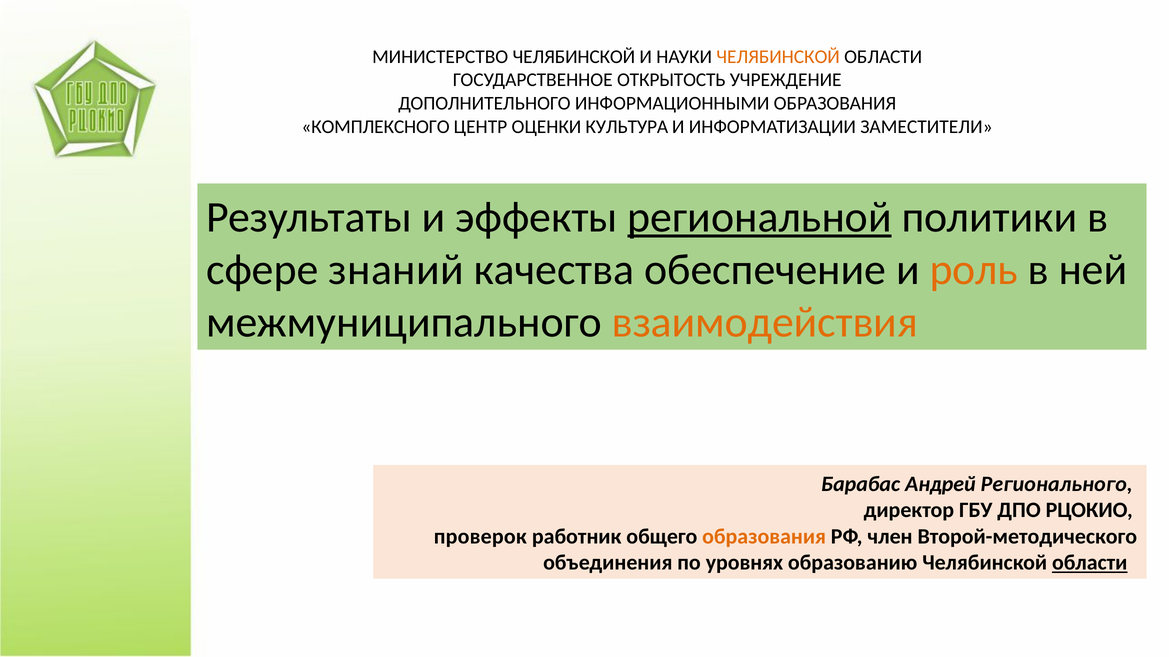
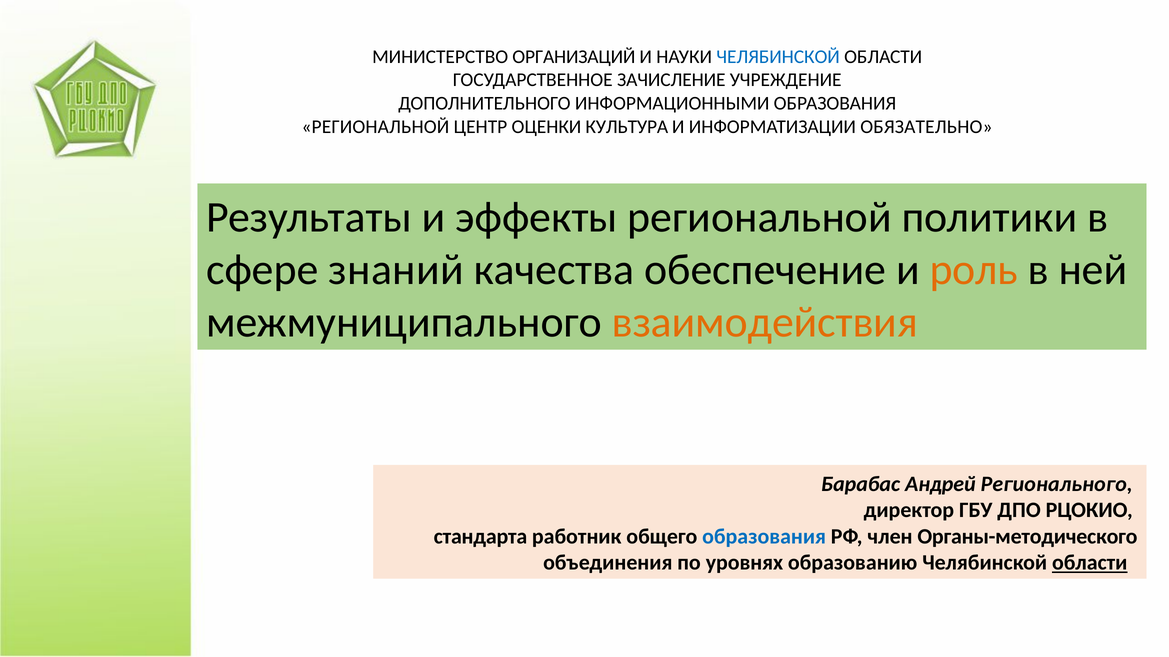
МИНИСТЕРСТВО ЧЕЛЯБИНСКОЙ: ЧЕЛЯБИНСКОЙ -> ОРГАНИЗАЦИЙ (574, 57)
ЧЕЛЯБИНСКОЙ colour: orange -> blue (778, 57)
ОТКРЫТОСТЬ: ОТКРЫТОСТЬ -> ЗАЧИСЛЕНИЕ (671, 80)
КОМПЛЕКСНОГО: КОМПЛЕКСНОГО -> РЕГИОНАЛЬНОЙ (375, 127)
ЗАМЕСТИТЕЛИ: ЗАМЕСТИТЕЛИ -> ОБЯЗАТЕЛЬНО (926, 127)
региональной underline: present -> none (760, 217)
проверок: проверок -> стандарта (480, 537)
образования colour: orange -> blue (764, 537)
Второй-методического: Второй-методического -> Органы-методического (1027, 537)
